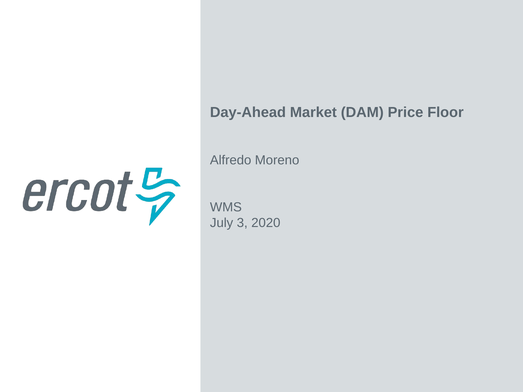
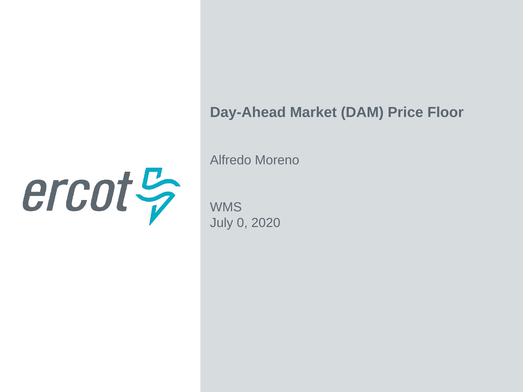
3: 3 -> 0 (242, 223)
